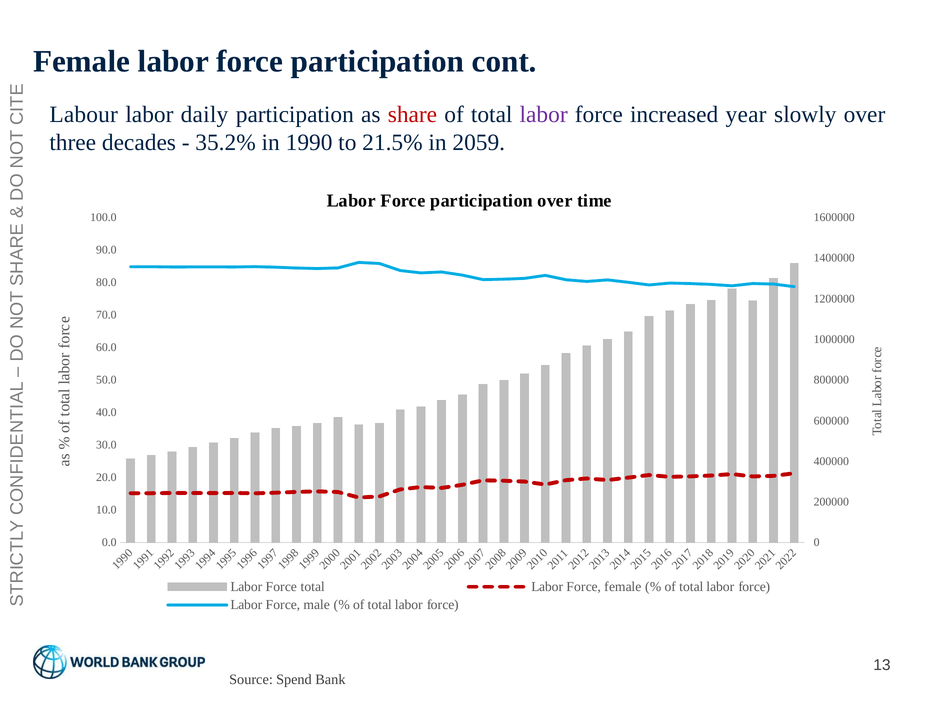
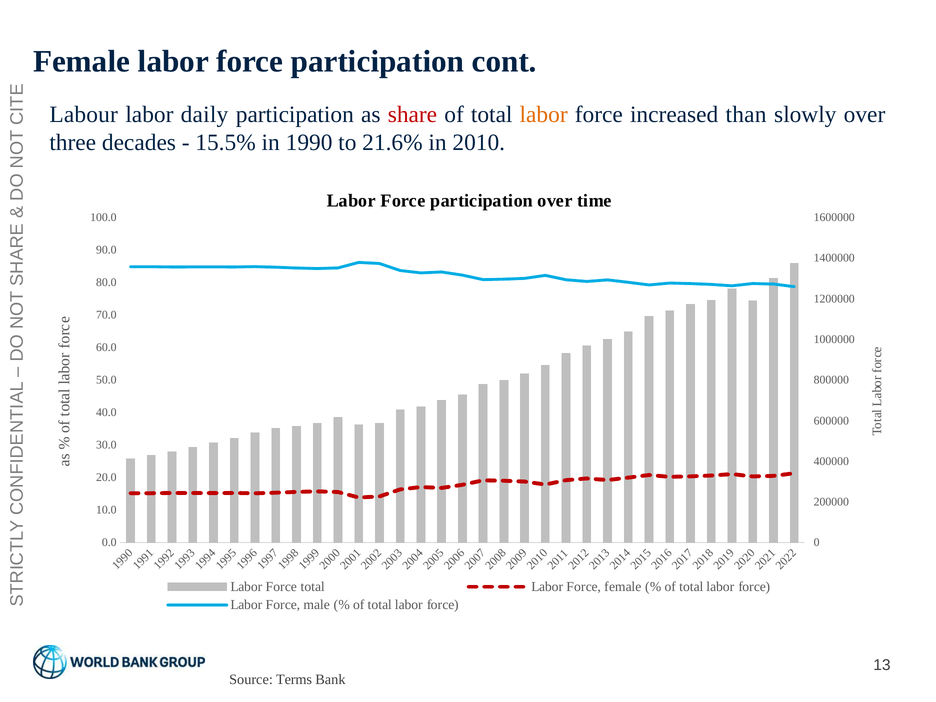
labor colour: purple -> orange (544, 114)
year: year -> than (746, 114)
35.2%: 35.2% -> 15.5% (226, 142)
21.5%: 21.5% -> 21.6% (392, 142)
2059: 2059 -> 2010 (479, 142)
Spend: Spend -> Terms (294, 680)
